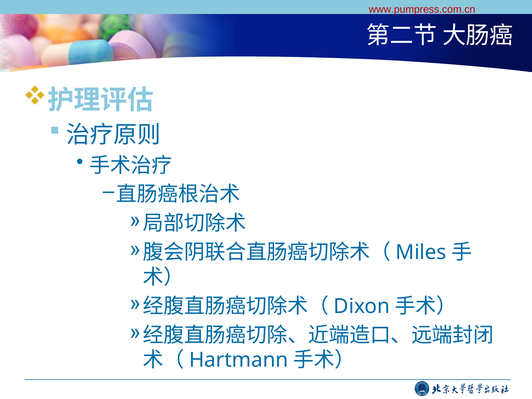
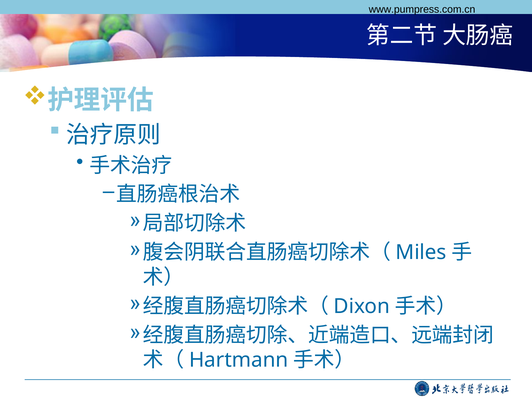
www.pumpress.com.cn colour: red -> black (422, 10)
